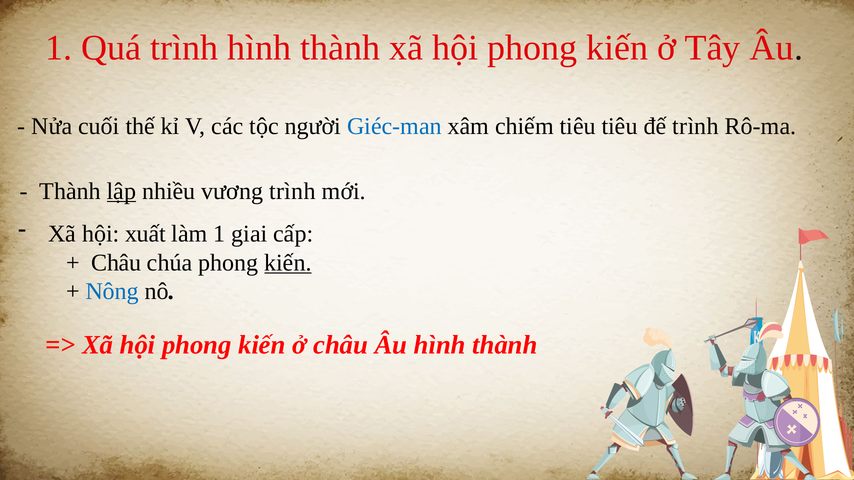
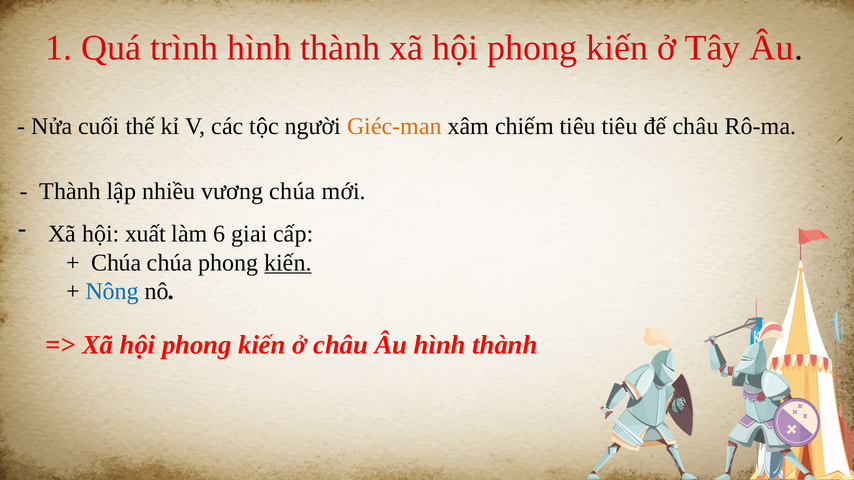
Giéc-man colour: blue -> orange (394, 127)
đế trình: trình -> châu (696, 127)
lập underline: present -> none (121, 191)
vương trình: trình -> chúa (292, 191)
làm 1: 1 -> 6 (219, 234)
Châu: Châu -> Chúa (116, 263)
